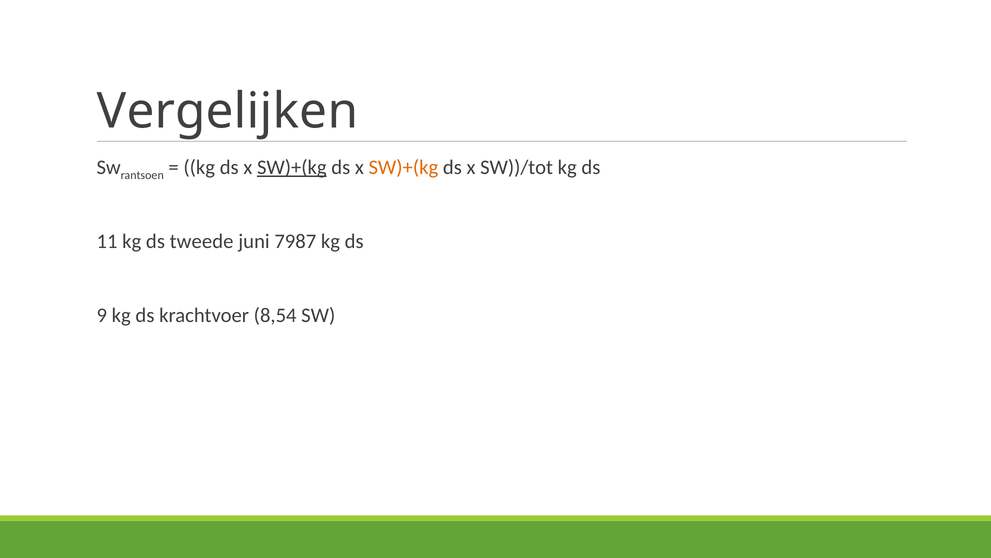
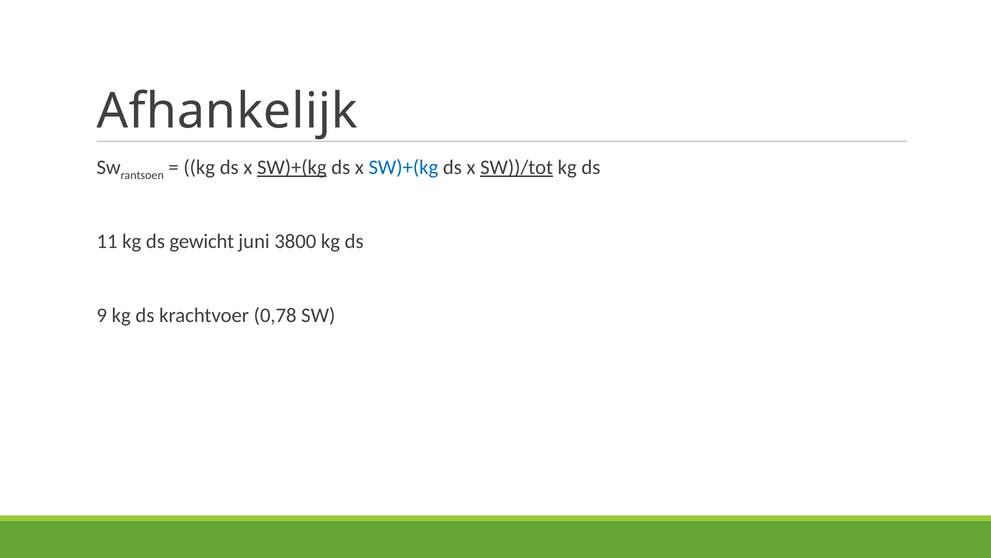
Vergelijken: Vergelijken -> Afhankelijk (227, 111)
SW)+(kg colour: orange -> blue (403, 167)
SW))/tot underline: none -> present (517, 167)
tweede: tweede -> gewicht (202, 241)
7987: 7987 -> 3800 (295, 241)
8,54: 8,54 -> 0,78 (275, 315)
